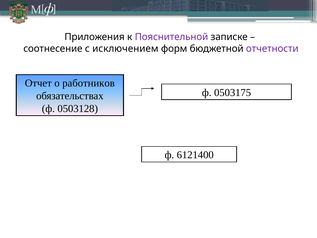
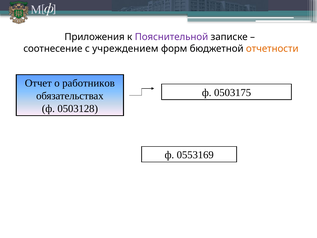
исключением: исключением -> учреждением (125, 49)
отчетности colour: purple -> orange (272, 49)
6121400: 6121400 -> 0553169 (195, 155)
